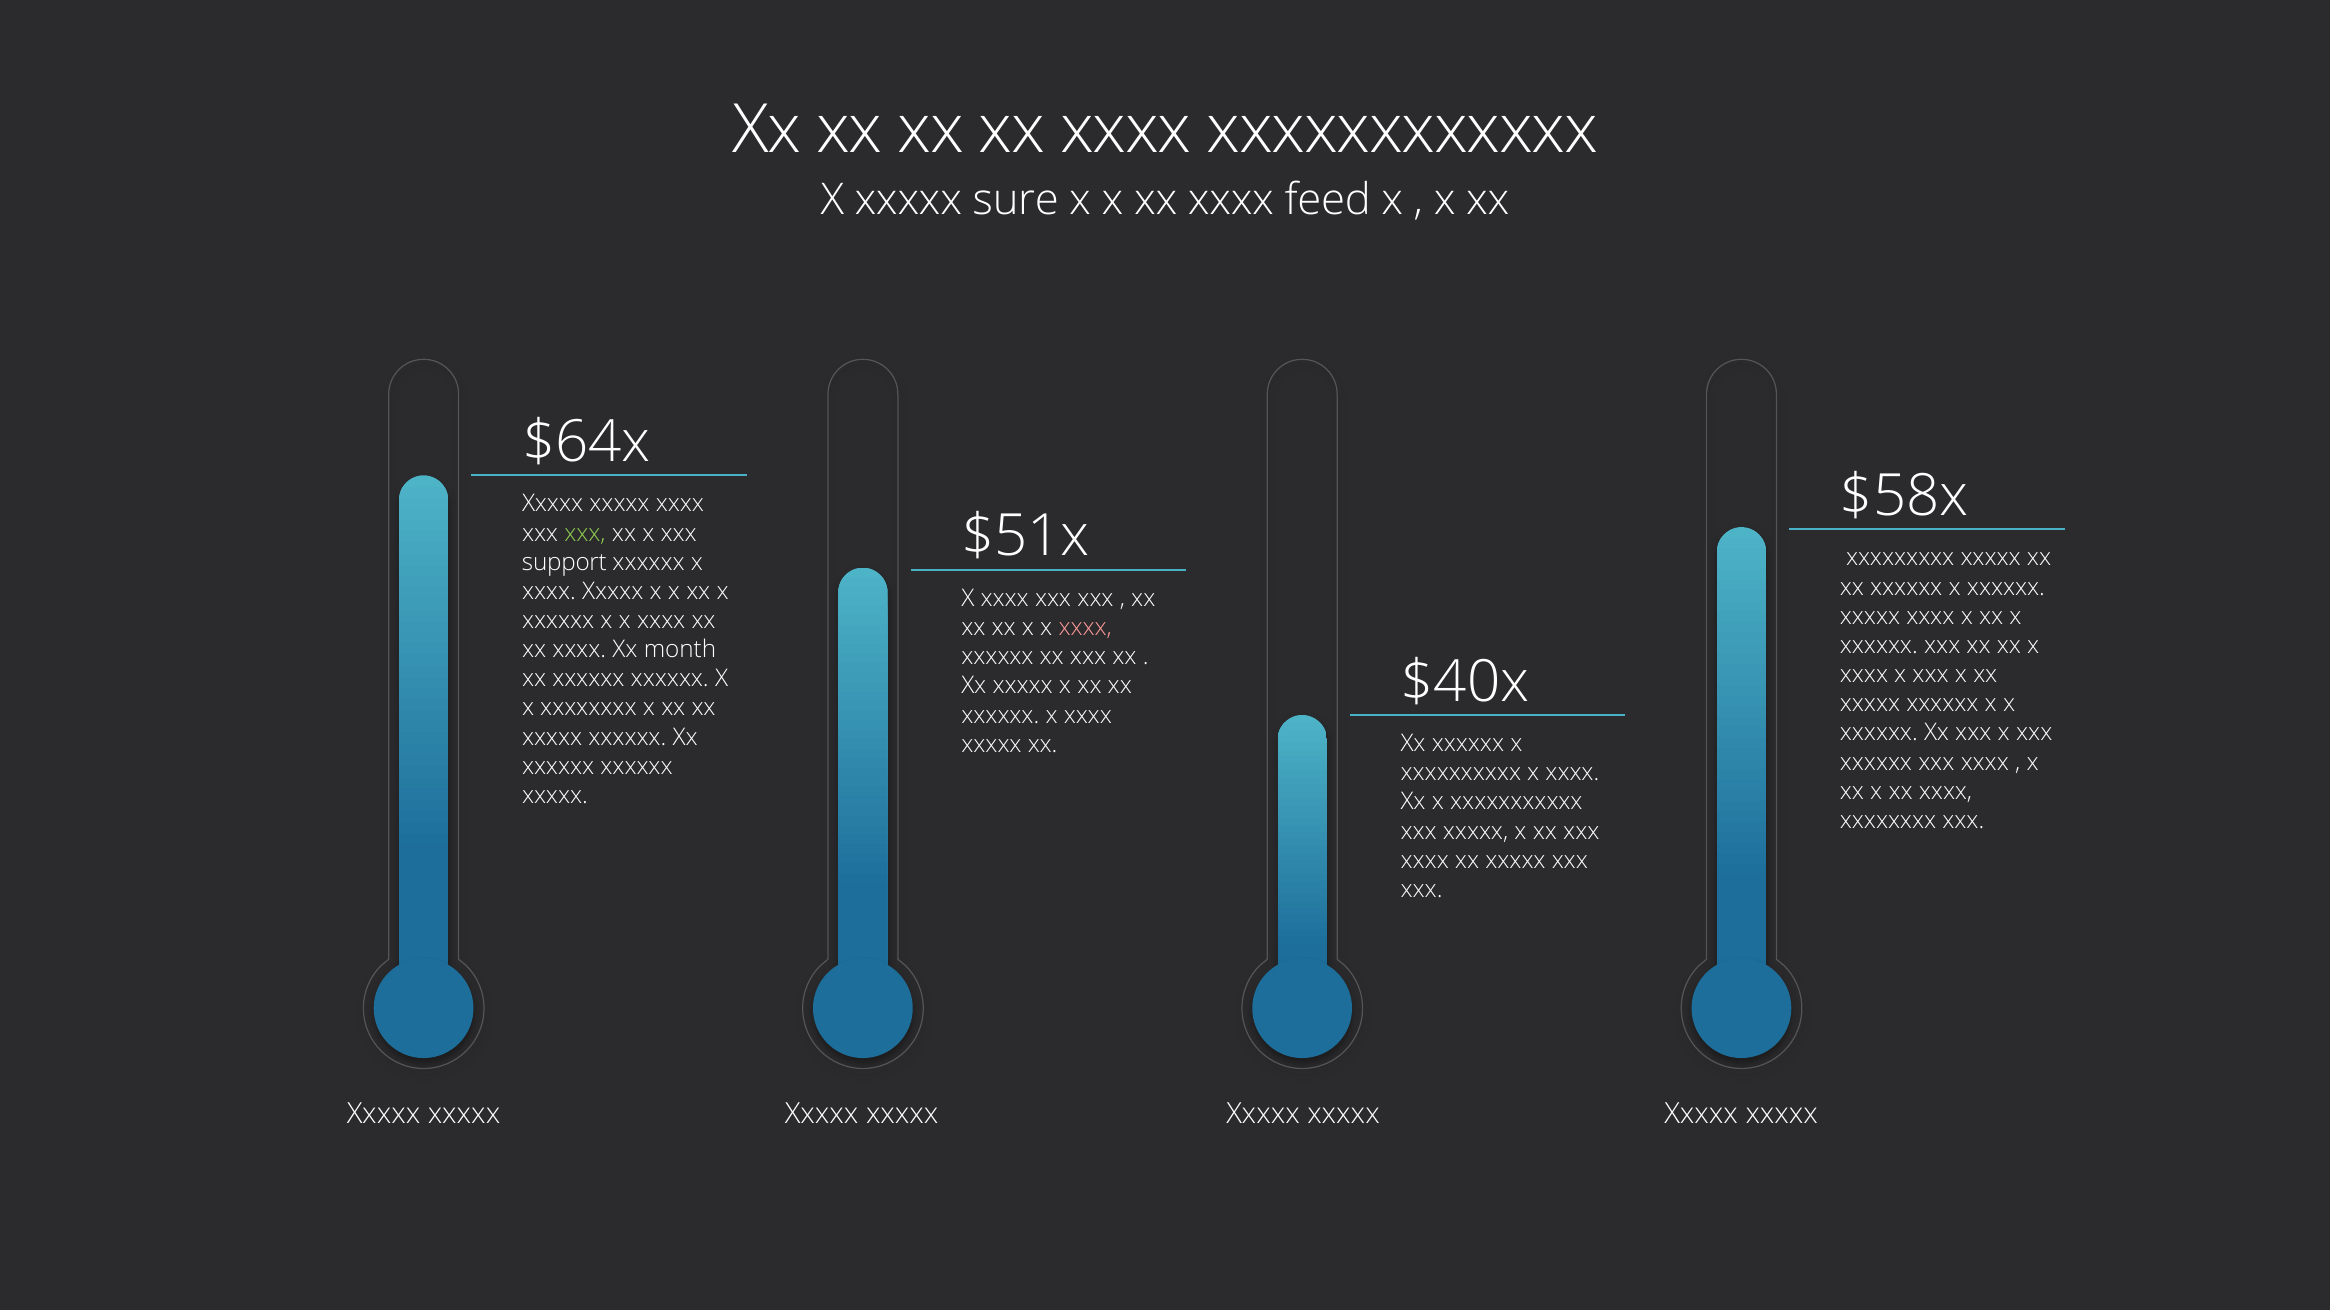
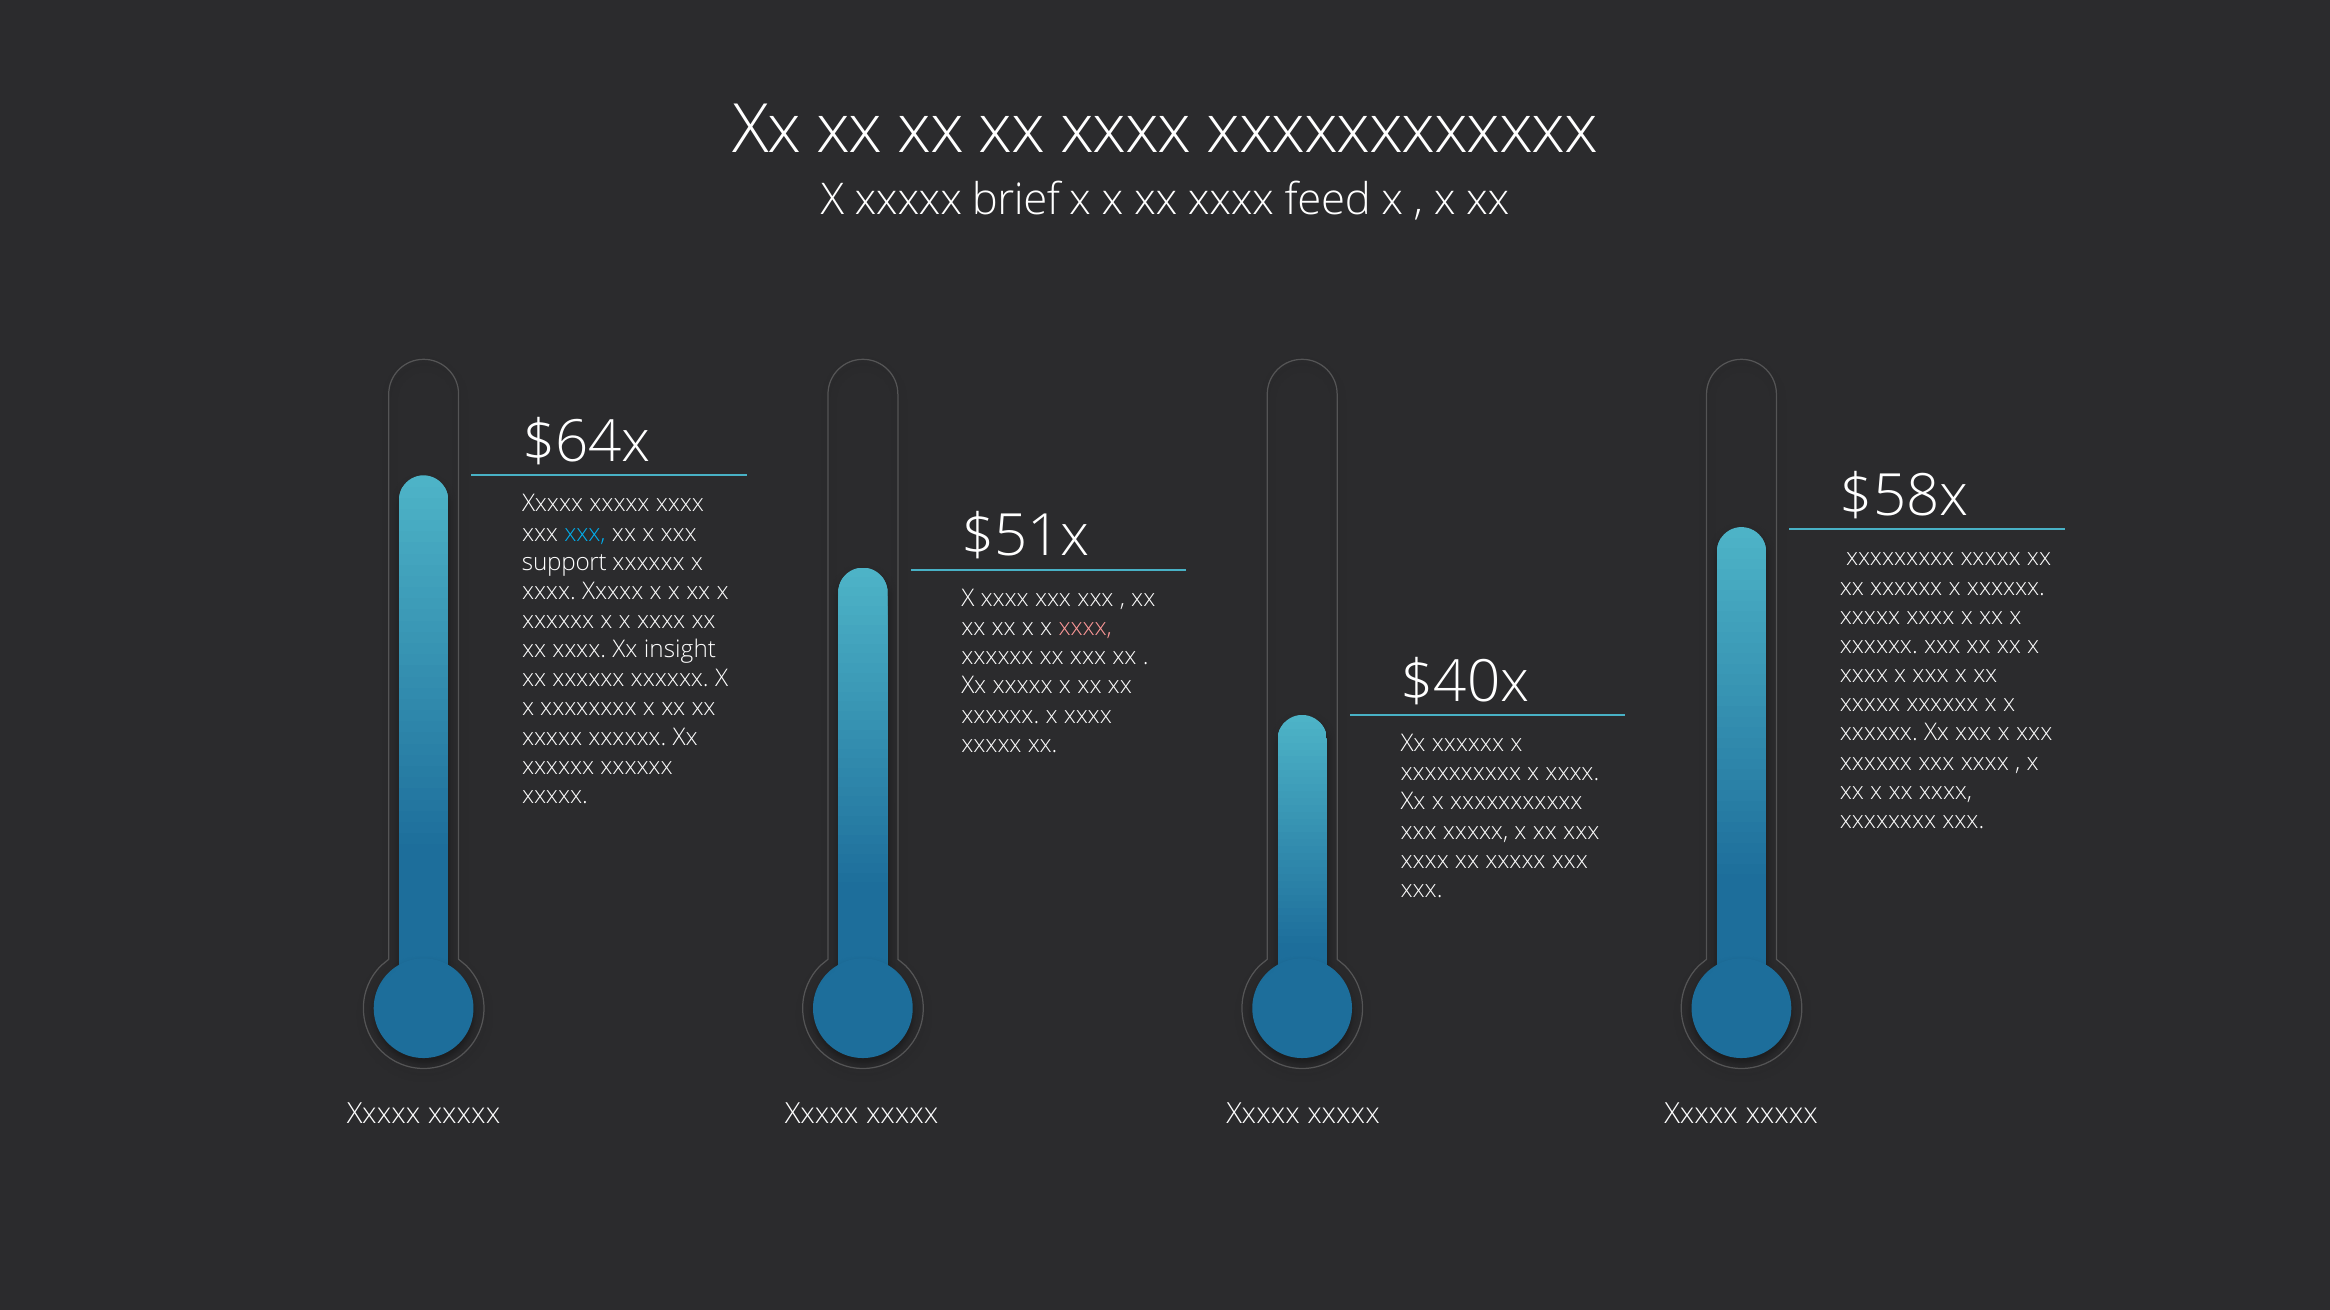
sure: sure -> brief (1016, 200)
xxx colour: light green -> light blue (585, 533)
month: month -> insight (680, 650)
